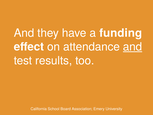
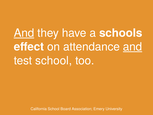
And underline: none -> present (24, 33)
funding: funding -> schools (121, 33)
test results: results -> school (54, 60)
